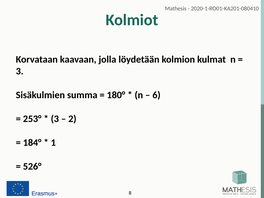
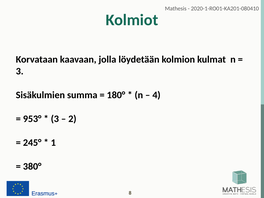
6: 6 -> 4 (156, 95)
253°: 253° -> 953° (32, 119)
184°: 184° -> 245° (32, 143)
526°: 526° -> 380° (32, 166)
